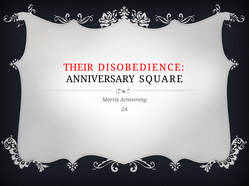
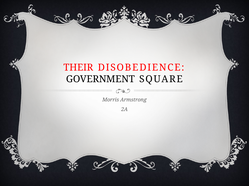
ANNIVERSARY: ANNIVERSARY -> GOVERNMENT (100, 80)
